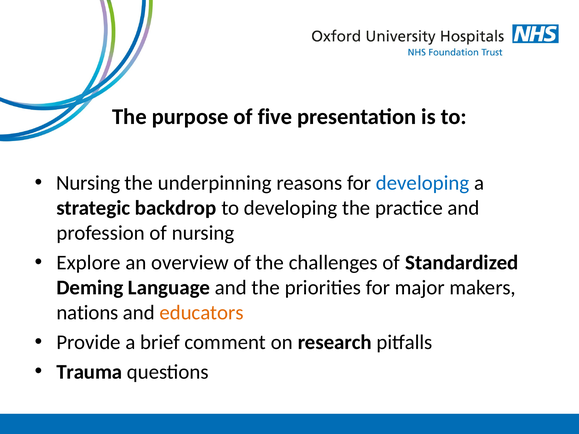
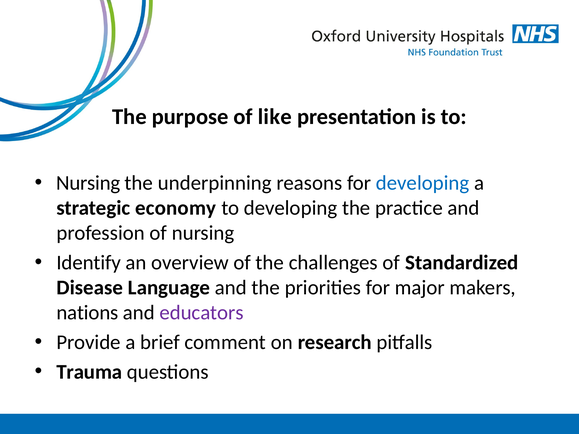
five: five -> like (275, 117)
backdrop: backdrop -> economy (176, 208)
Explore: Explore -> Identify (89, 263)
Deming: Deming -> Disease (90, 288)
educators colour: orange -> purple (202, 313)
